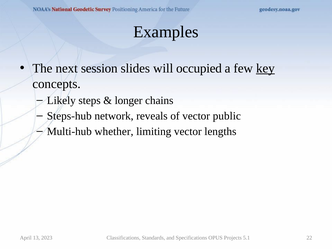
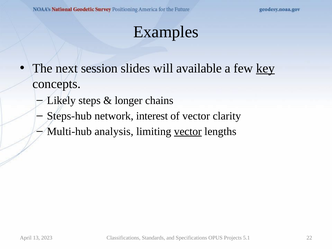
occupied: occupied -> available (199, 68)
reveals: reveals -> interest (152, 116)
public: public -> clarity (227, 116)
whether: whether -> analysis (114, 131)
vector underline: none -> present (188, 131)
